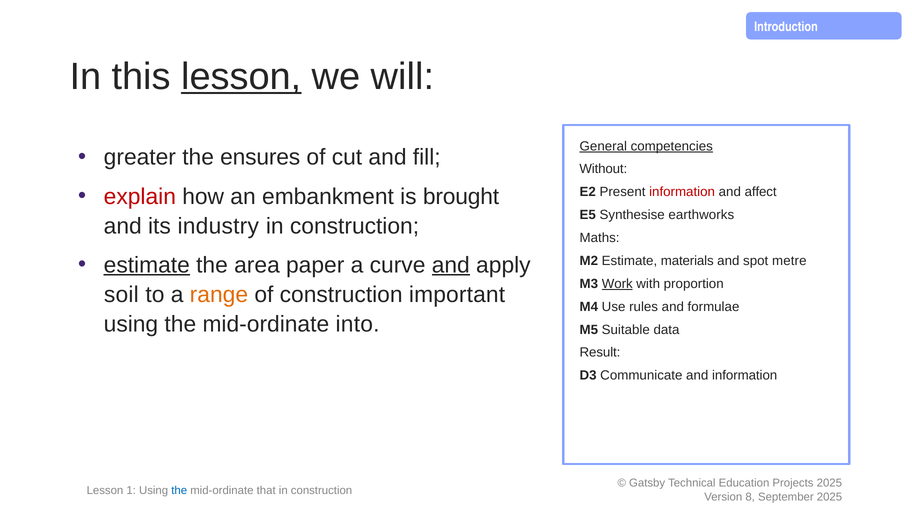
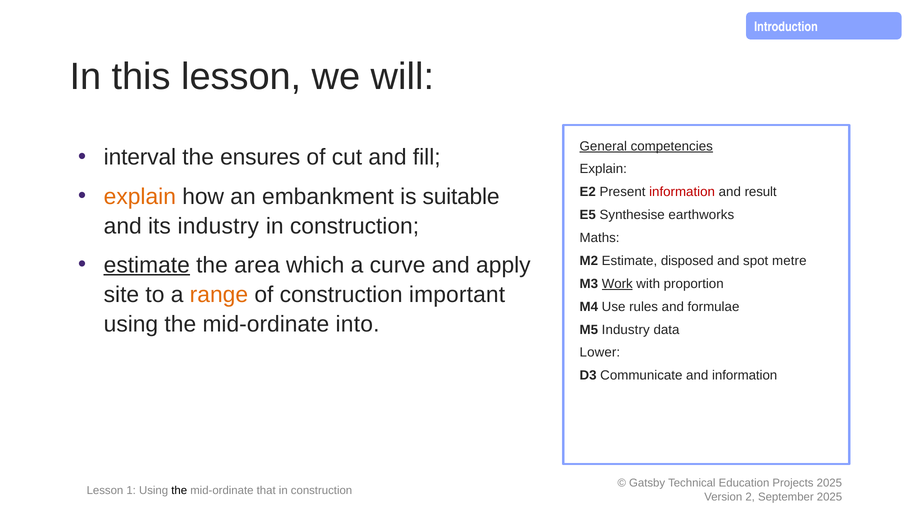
lesson underline: present -> none (241, 77)
greater: greater -> interval (140, 157)
Without: Without -> Explain (603, 169)
explain colour: red -> orange (140, 196)
brought: brought -> suitable (461, 196)
affect: affect -> result (761, 192)
paper: paper -> which (315, 265)
and underline: present -> none (451, 265)
materials: materials -> disposed (687, 261)
soil: soil -> site (121, 295)
M5 Suitable: Suitable -> Industry (626, 330)
Result: Result -> Lower (600, 353)
the colour: blue -> black (179, 490)
8: 8 -> 2 (750, 497)
